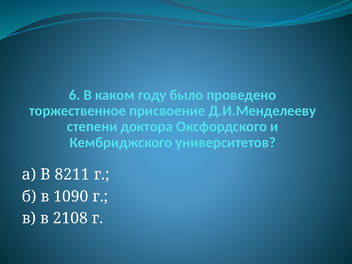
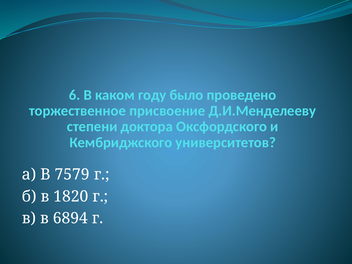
8211: 8211 -> 7579 (72, 174)
1090: 1090 -> 1820 (71, 196)
2108: 2108 -> 6894 (70, 218)
